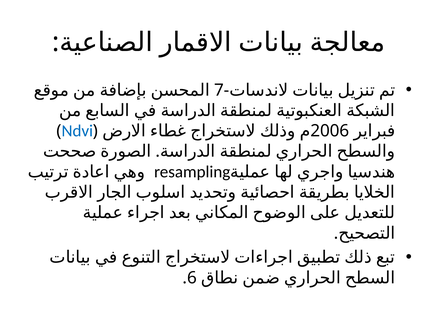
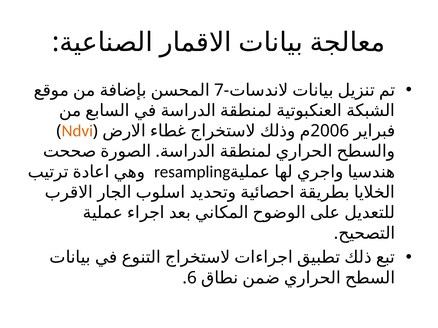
Ndvi colour: blue -> orange (77, 131)
